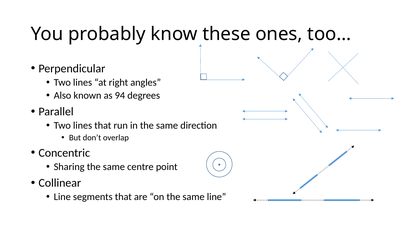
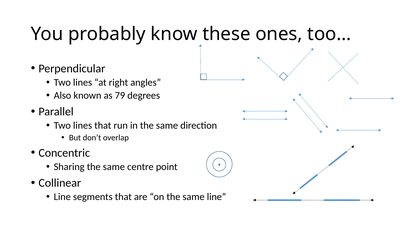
94: 94 -> 79 (120, 96)
